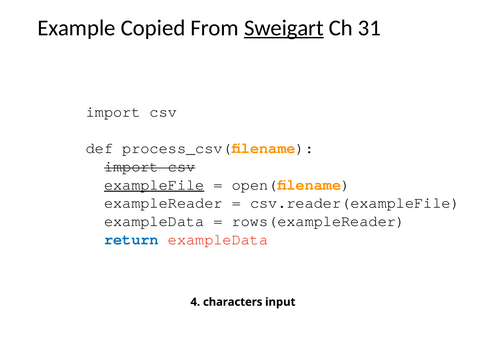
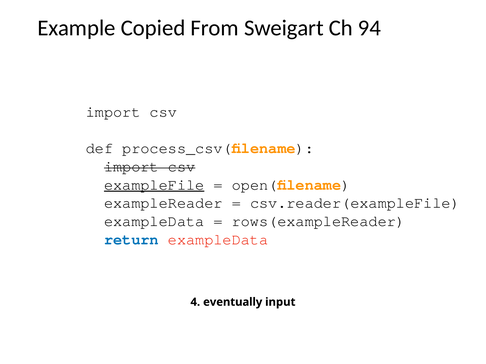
Sweigart underline: present -> none (284, 28)
31: 31 -> 94 (370, 28)
characters: characters -> eventually (233, 302)
